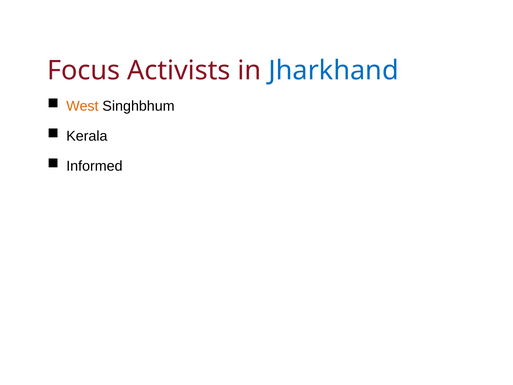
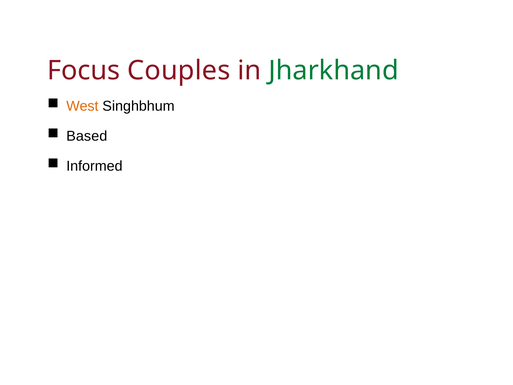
Activists: Activists -> Couples (179, 70)
Jharkhand colour: blue -> green (334, 70)
Kerala: Kerala -> Based (87, 136)
